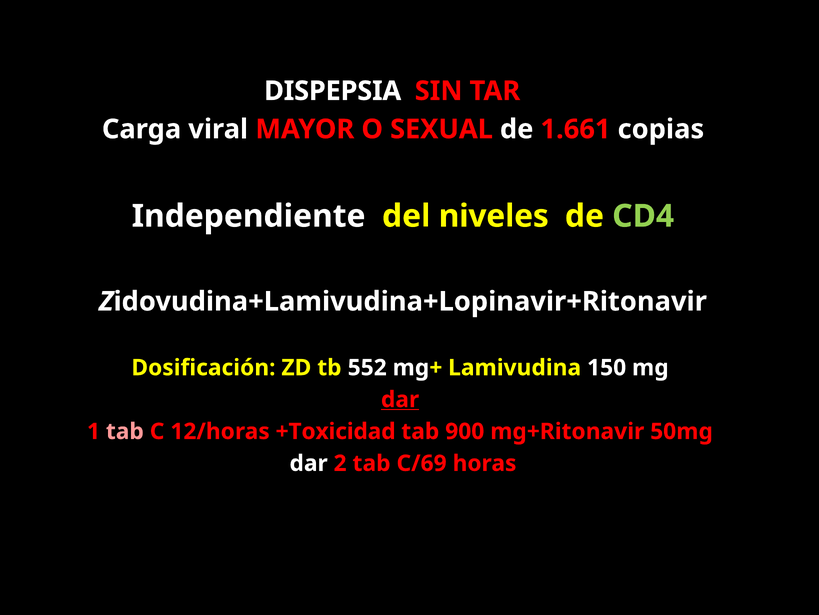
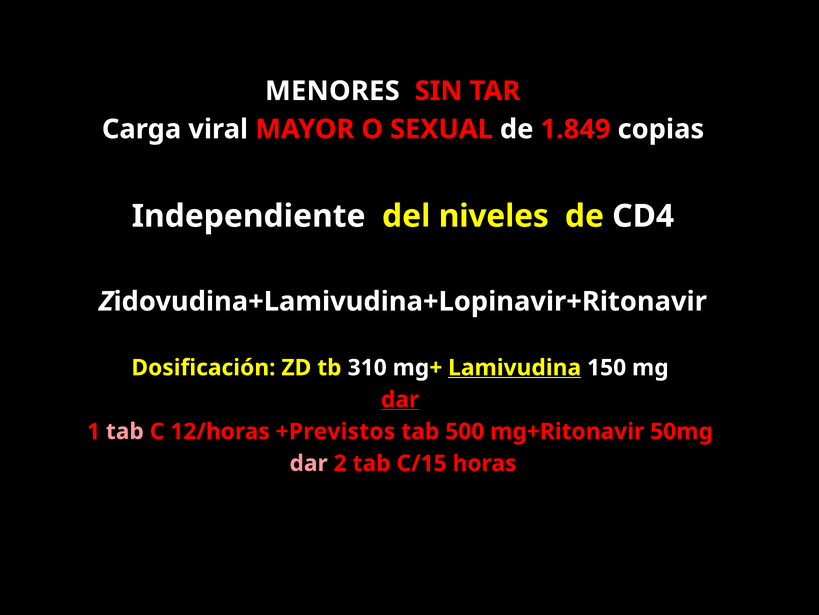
DISPEPSIA: DISPEPSIA -> MENORES (332, 91)
1.661: 1.661 -> 1.849 (575, 129)
CD4 colour: light green -> white (643, 216)
552: 552 -> 310 (367, 367)
Lamivudina underline: none -> present (515, 367)
+Toxicidad: +Toxicidad -> +Previstos (335, 431)
900: 900 -> 500 (465, 431)
dar colour: white -> pink (309, 463)
C/69: C/69 -> C/15 (422, 463)
